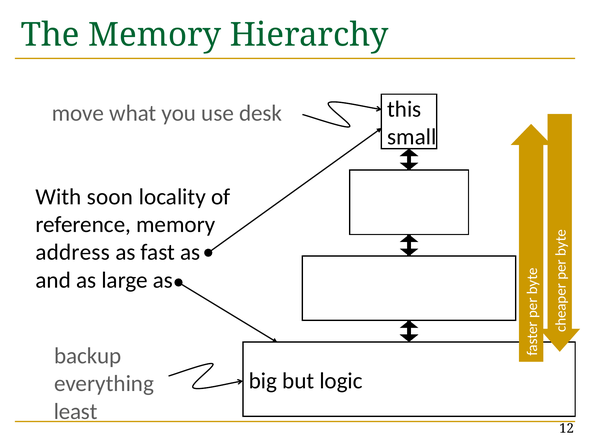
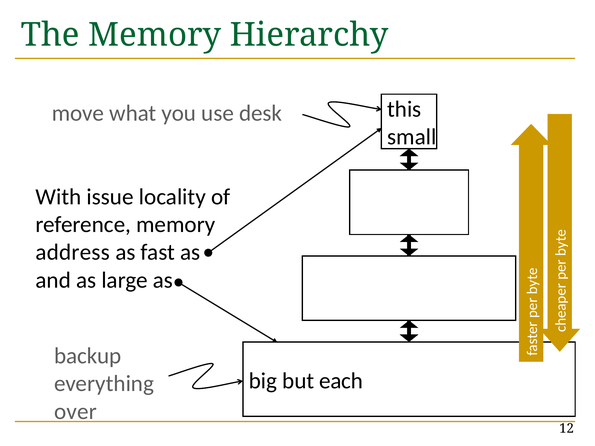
soon: soon -> issue (110, 197)
logic: logic -> each (341, 381)
least: least -> over (75, 412)
